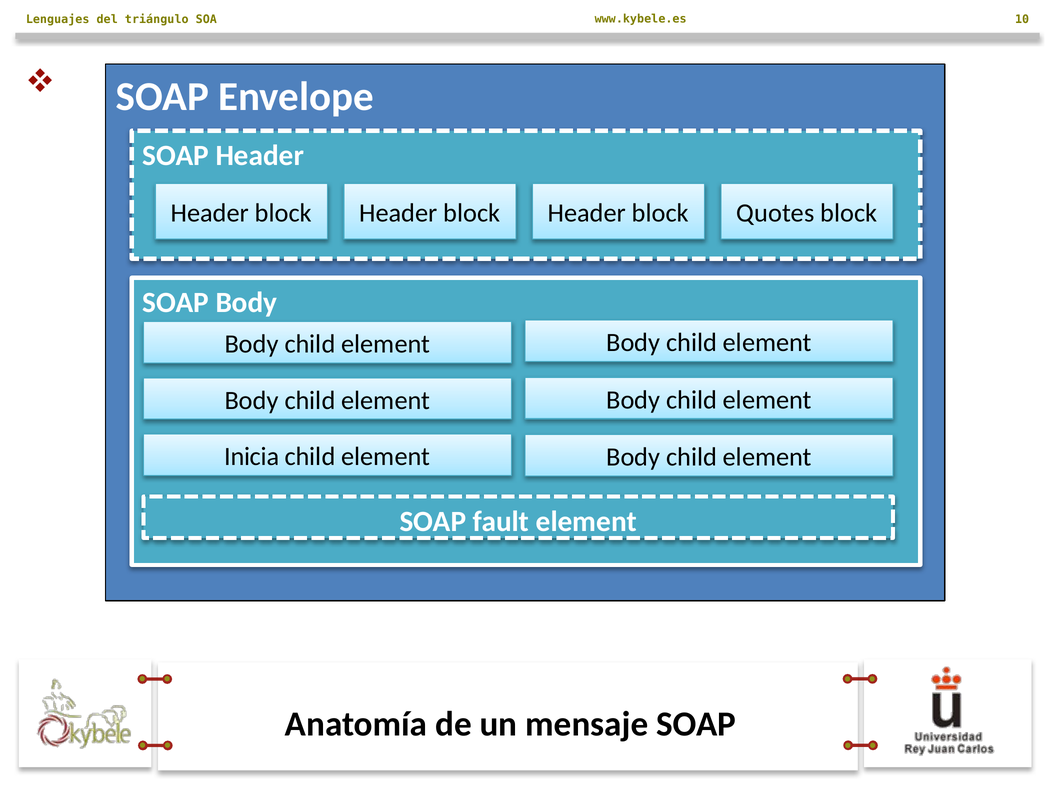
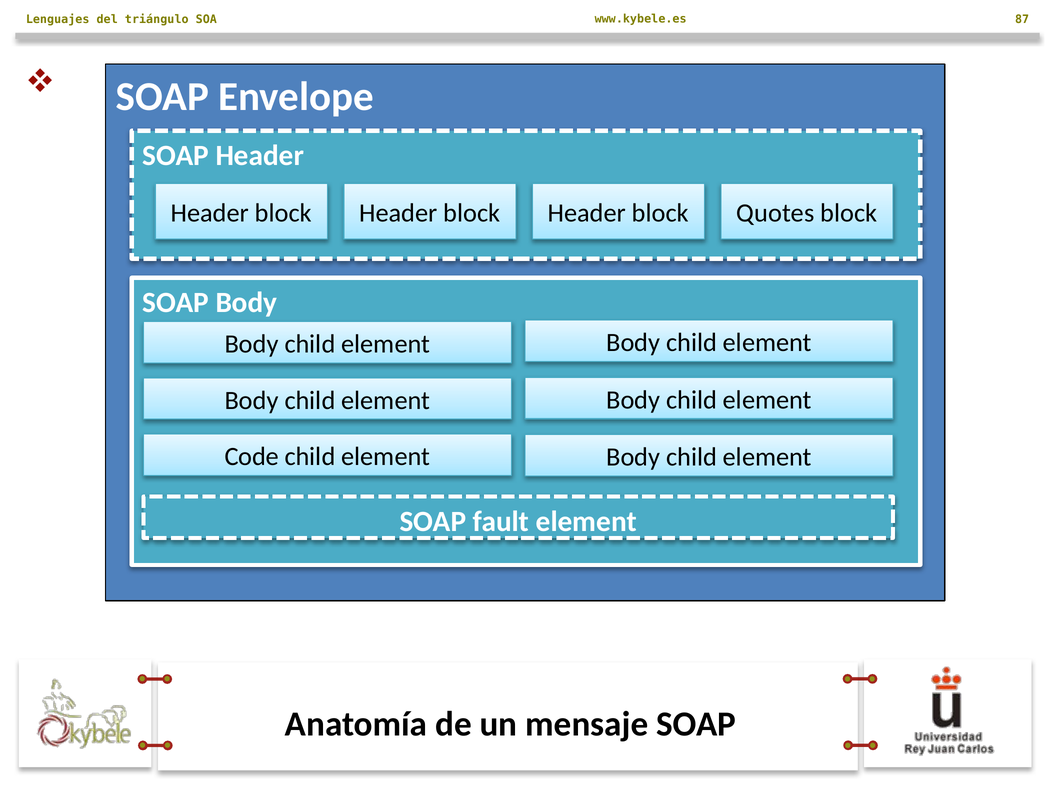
10: 10 -> 87 (1022, 19)
Inicia: Inicia -> Code (252, 456)
